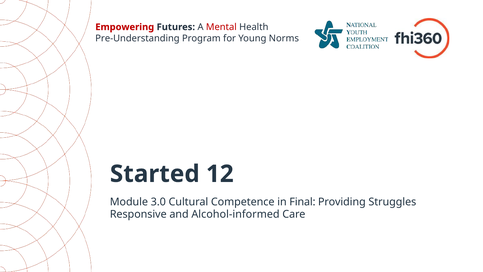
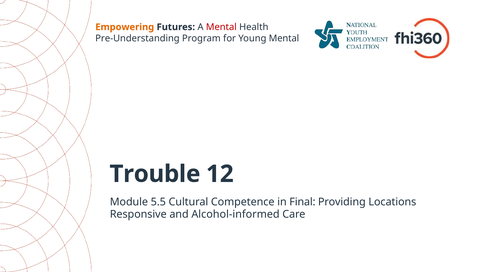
Empowering colour: red -> orange (125, 27)
Young Norms: Norms -> Mental (284, 38)
Started: Started -> Trouble (155, 174)
3.0: 3.0 -> 5.5 (158, 202)
Struggles: Struggles -> Locations (392, 202)
